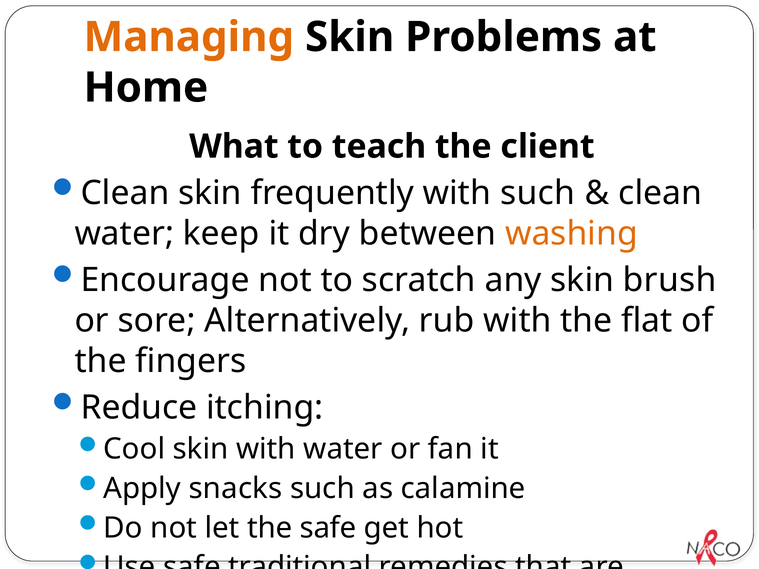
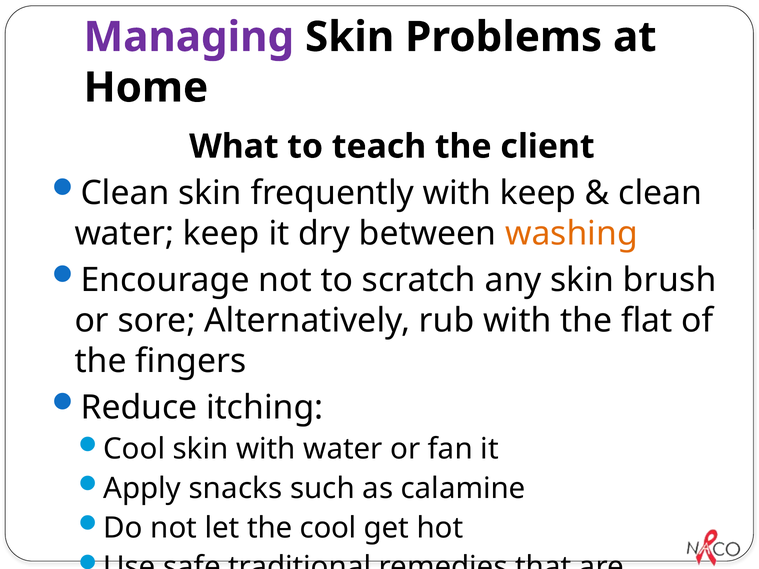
Managing colour: orange -> purple (189, 37)
with such: such -> keep (538, 193)
the safe: safe -> cool (328, 528)
